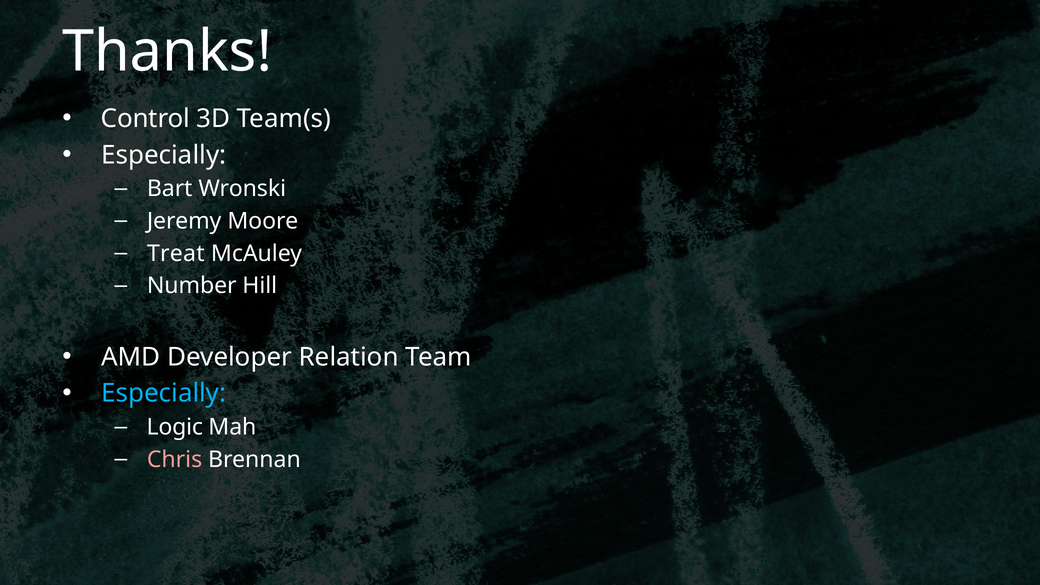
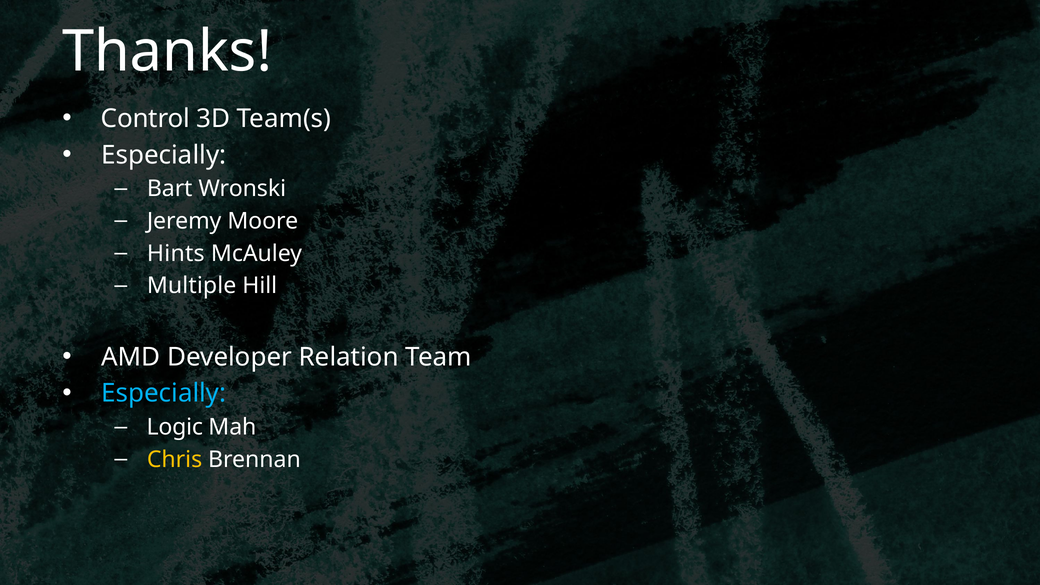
Treat: Treat -> Hints (176, 253)
Number: Number -> Multiple (192, 286)
Chris colour: pink -> yellow (175, 460)
